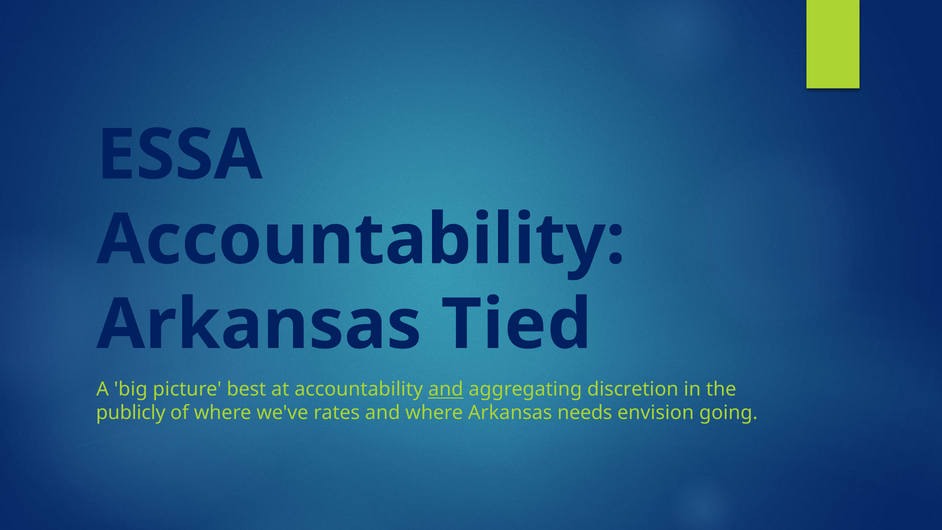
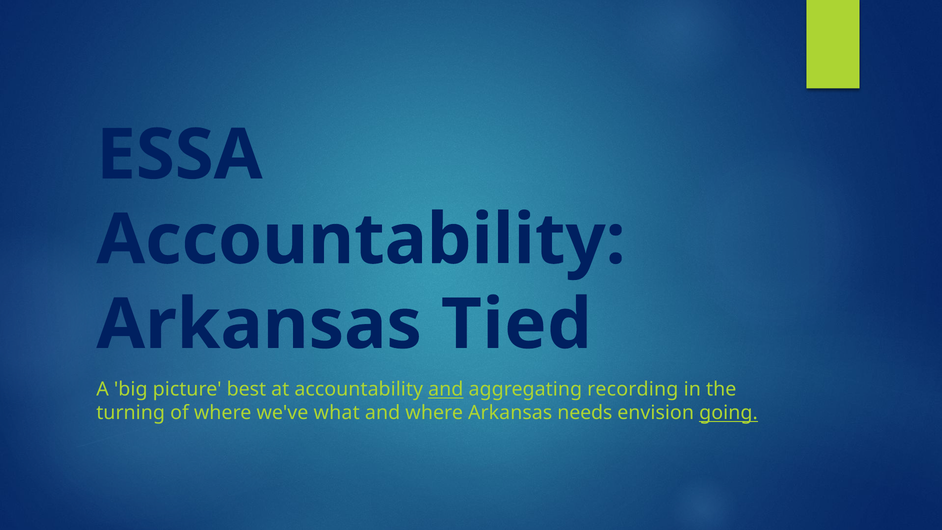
discretion: discretion -> recording (633, 389)
publicly: publicly -> turning (131, 413)
rates: rates -> what (337, 413)
going underline: none -> present (728, 413)
